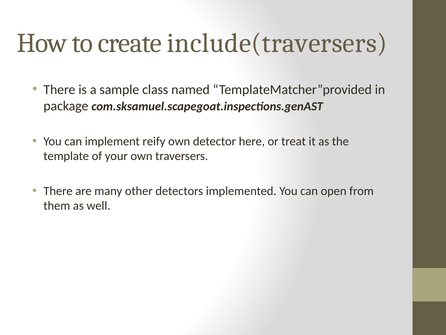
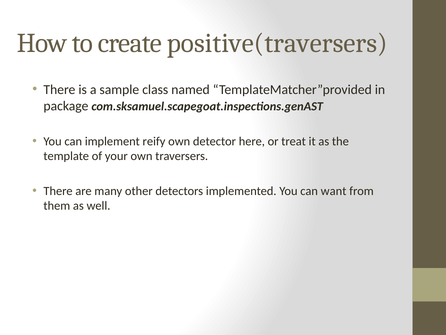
include(traversers: include(traversers -> positive(traversers (277, 43)
open: open -> want (334, 191)
